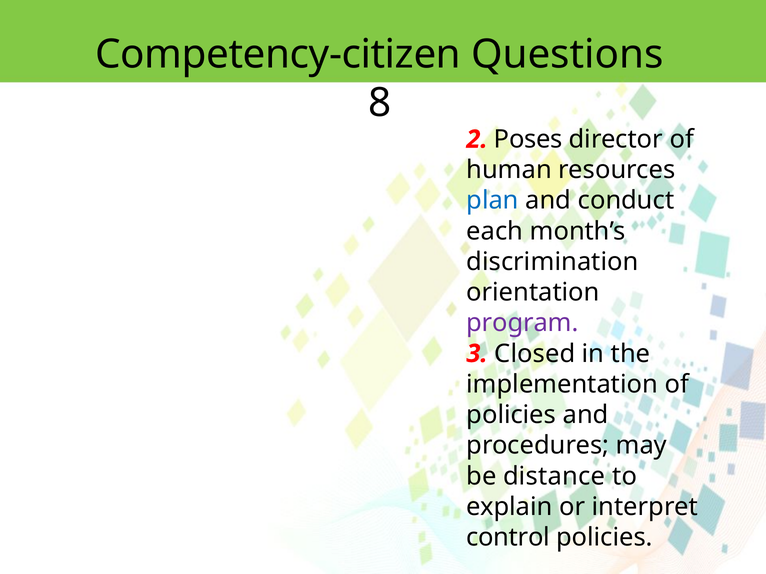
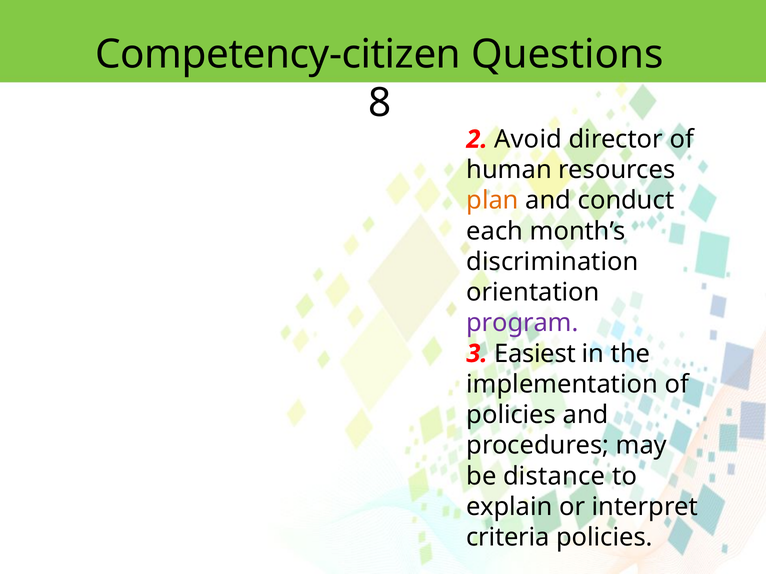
Poses: Poses -> Avoid (528, 139)
plan colour: blue -> orange (493, 201)
Closed: Closed -> Easiest (535, 354)
control: control -> criteria (508, 538)
